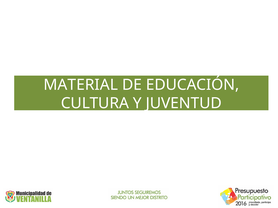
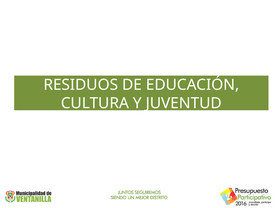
MATERIAL: MATERIAL -> RESIDUOS (81, 85)
